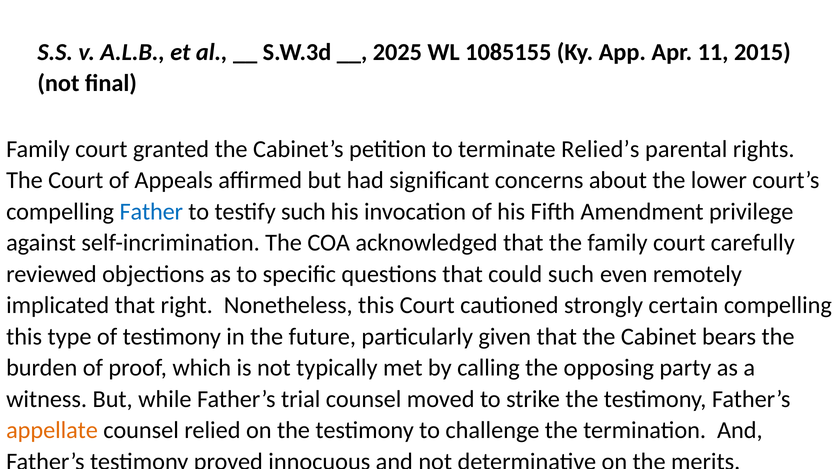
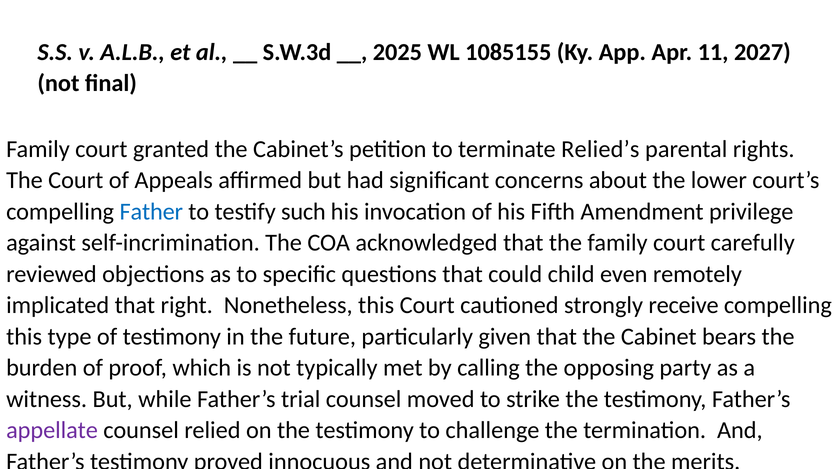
2015: 2015 -> 2027 (762, 52)
could such: such -> child (571, 274)
certain: certain -> receive (684, 305)
appellate colour: orange -> purple (52, 430)
